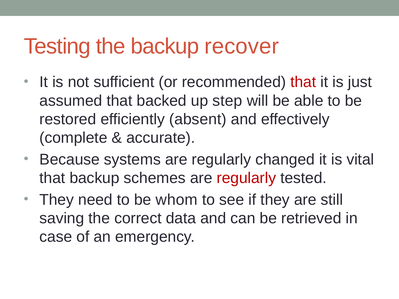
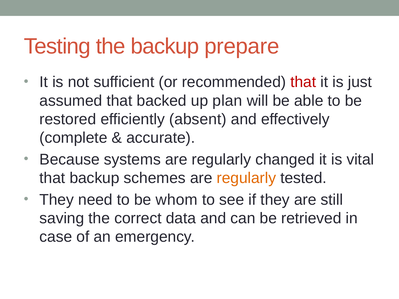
recover: recover -> prepare (242, 46)
step: step -> plan (227, 101)
regularly colour: red -> orange (246, 178)
